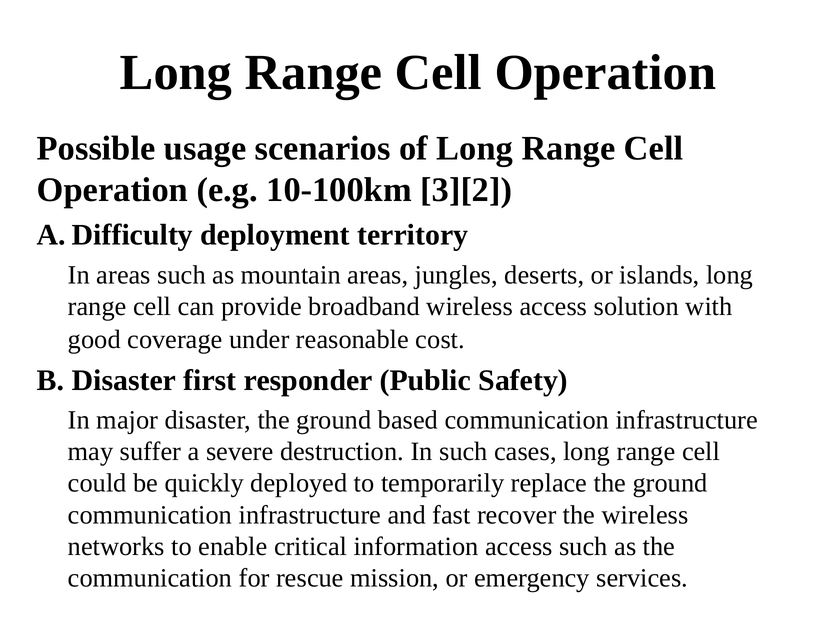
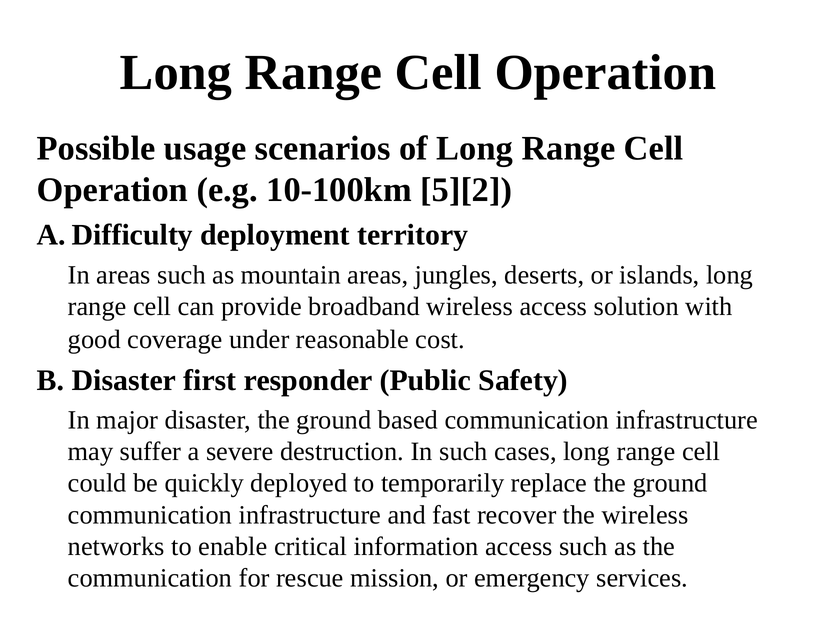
3][2: 3][2 -> 5][2 (466, 190)
